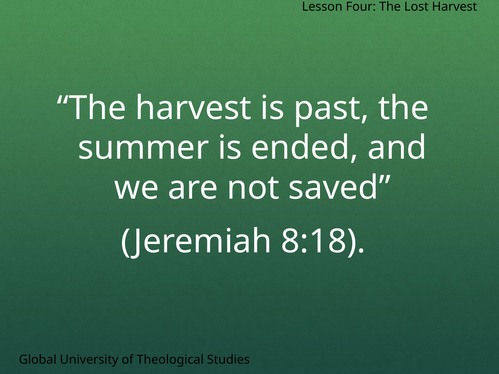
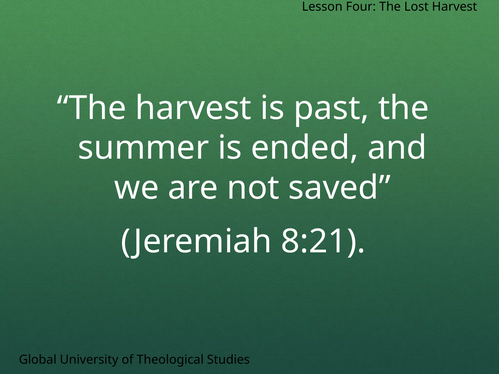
8:18: 8:18 -> 8:21 (323, 242)
